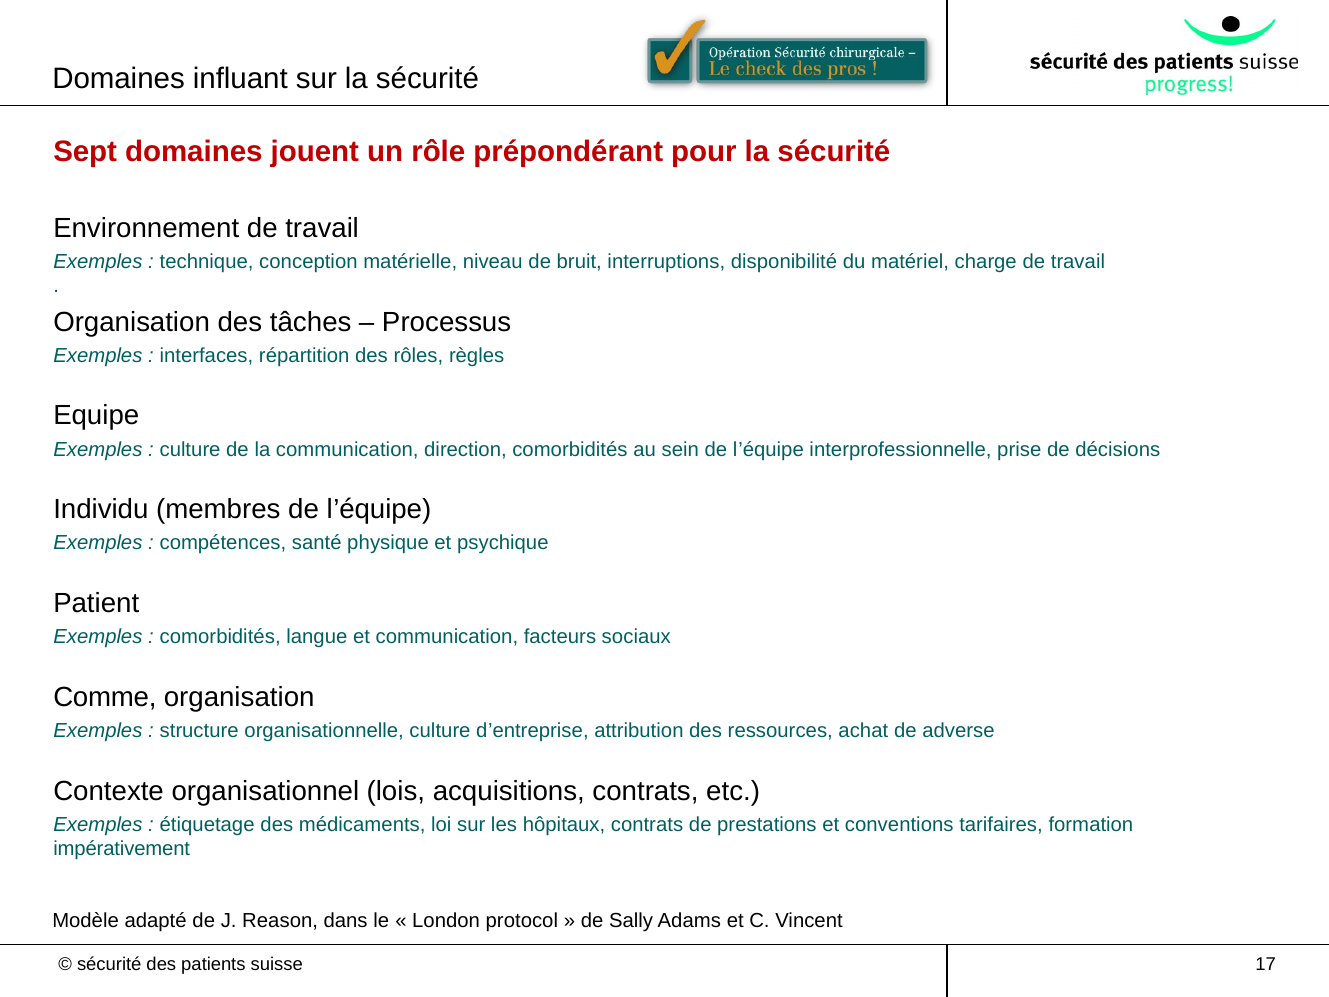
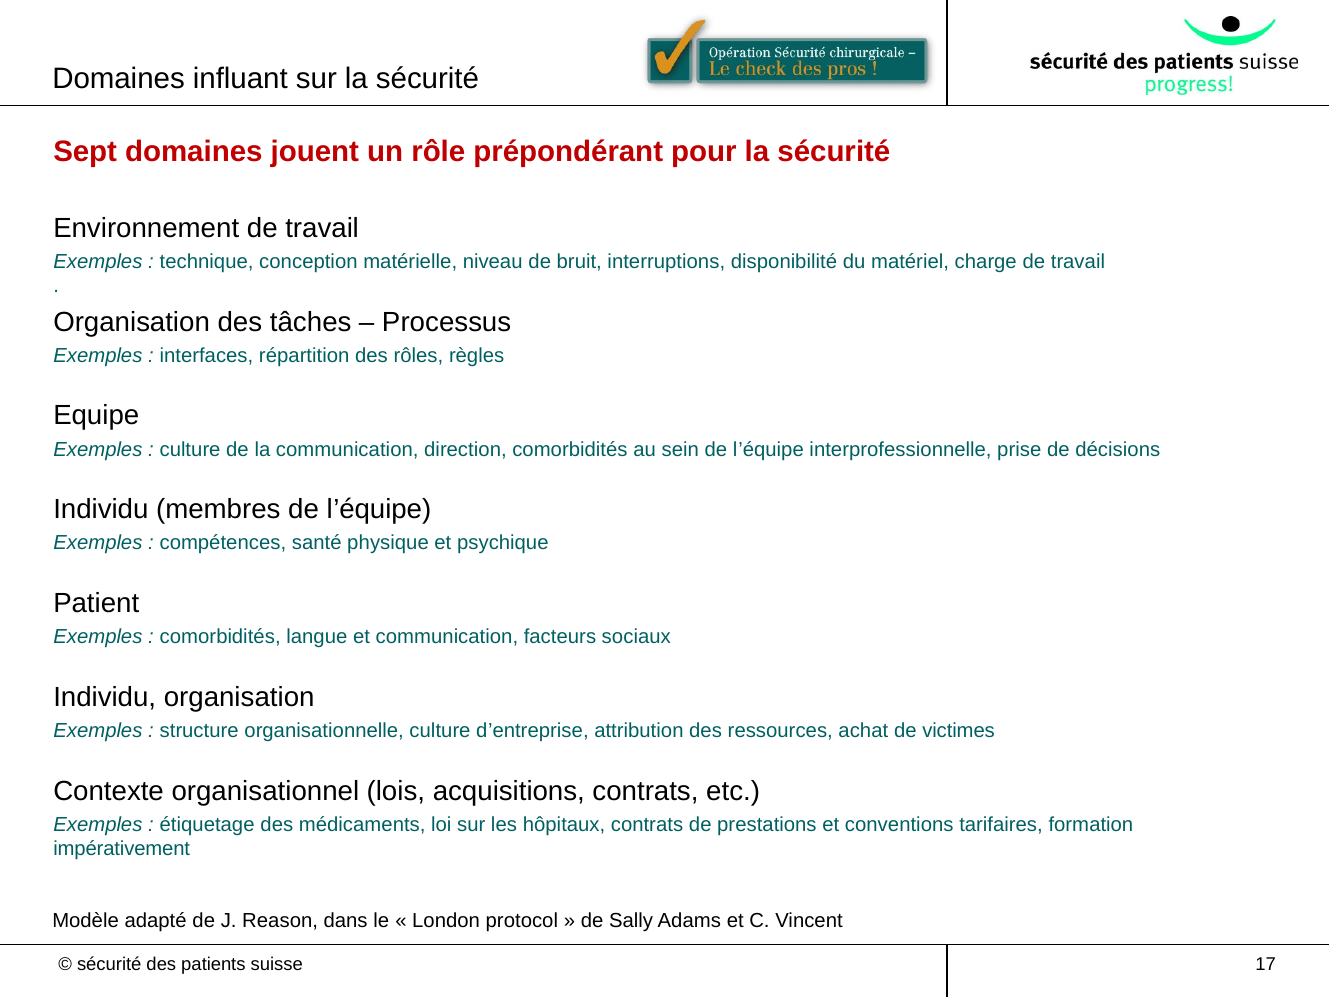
Comme: Comme -> Individu (105, 697)
adverse: adverse -> victimes (959, 731)
